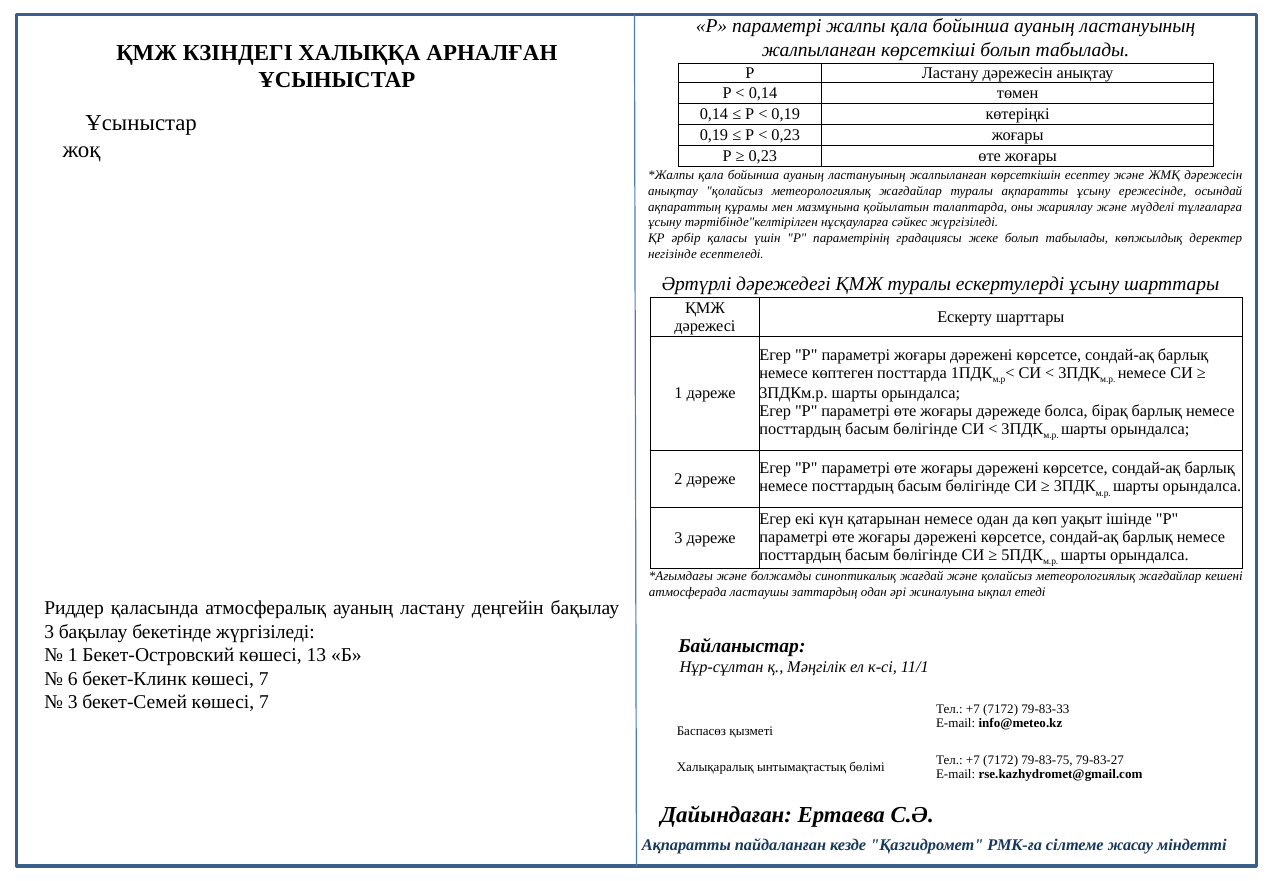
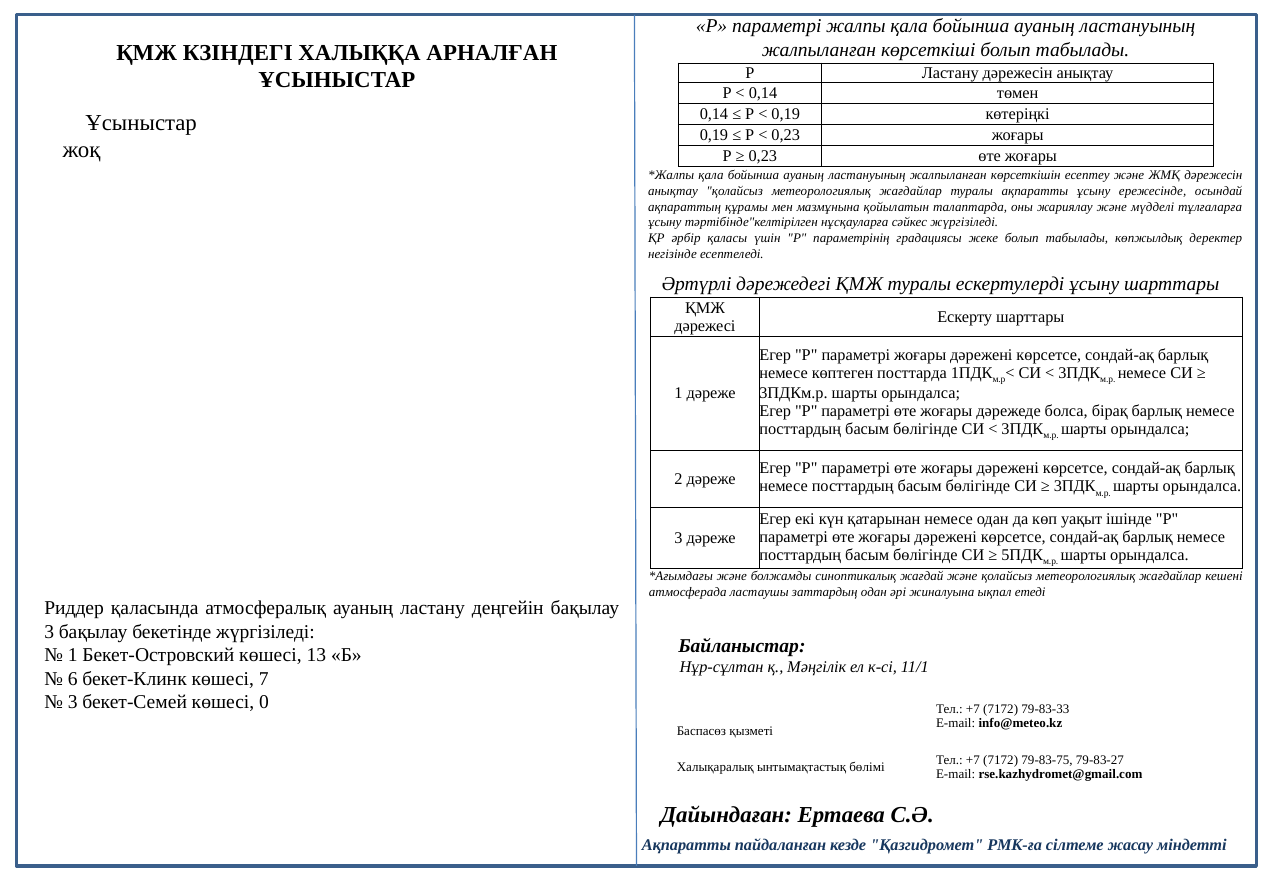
бекет-Семей көшесі 7: 7 -> 0 (264, 702)
